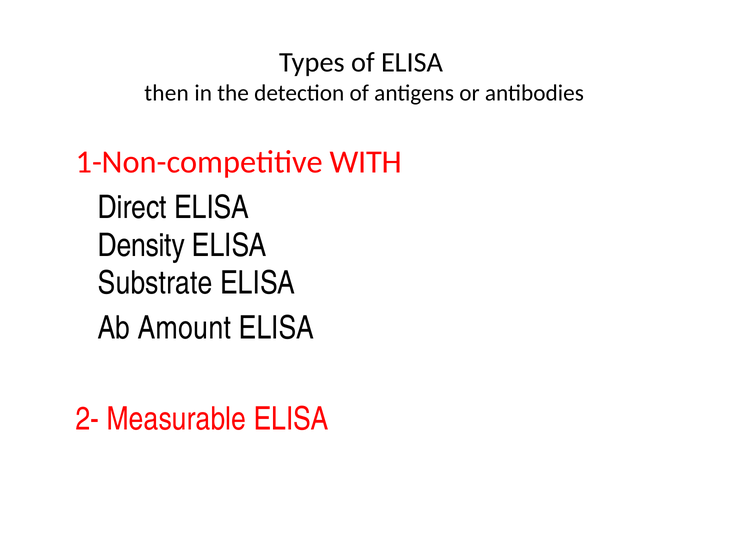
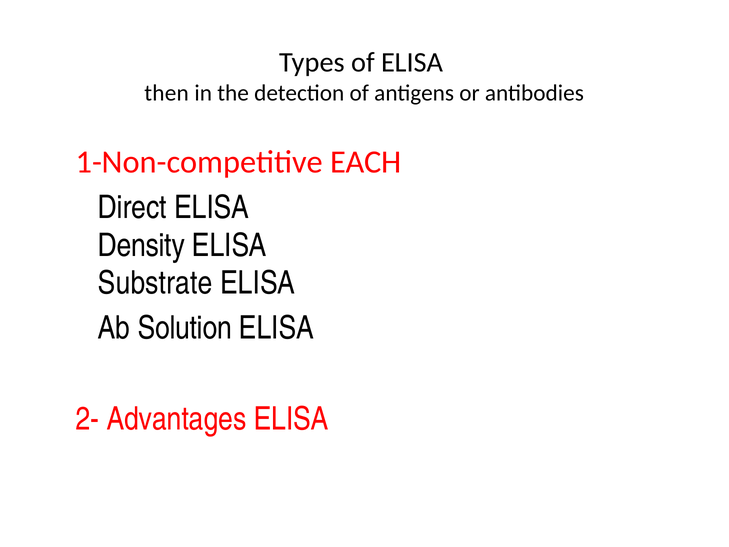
WITH: WITH -> EACH (366, 162)
Amount: Amount -> Solution (185, 328)
Measurable: Measurable -> Advantages (176, 419)
